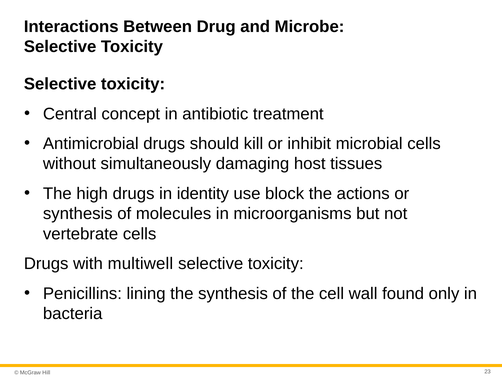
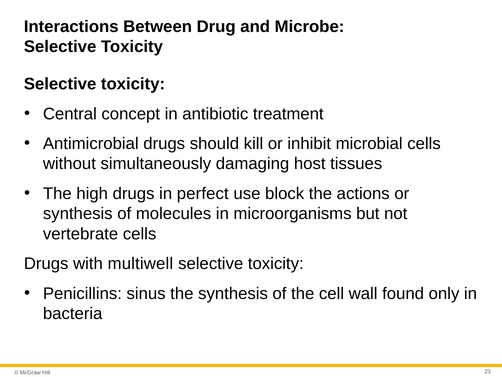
identity: identity -> perfect (203, 193)
lining: lining -> sinus (146, 293)
